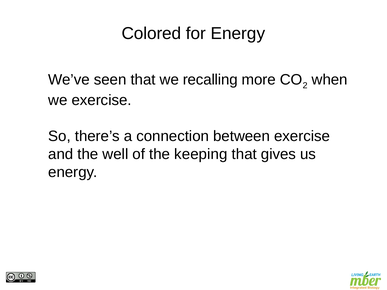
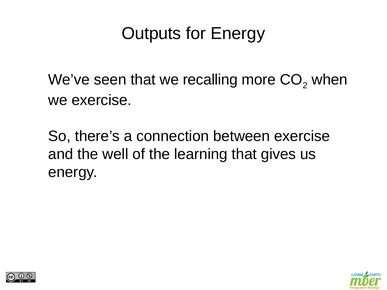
Colored: Colored -> Outputs (151, 33)
keeping: keeping -> learning (201, 154)
